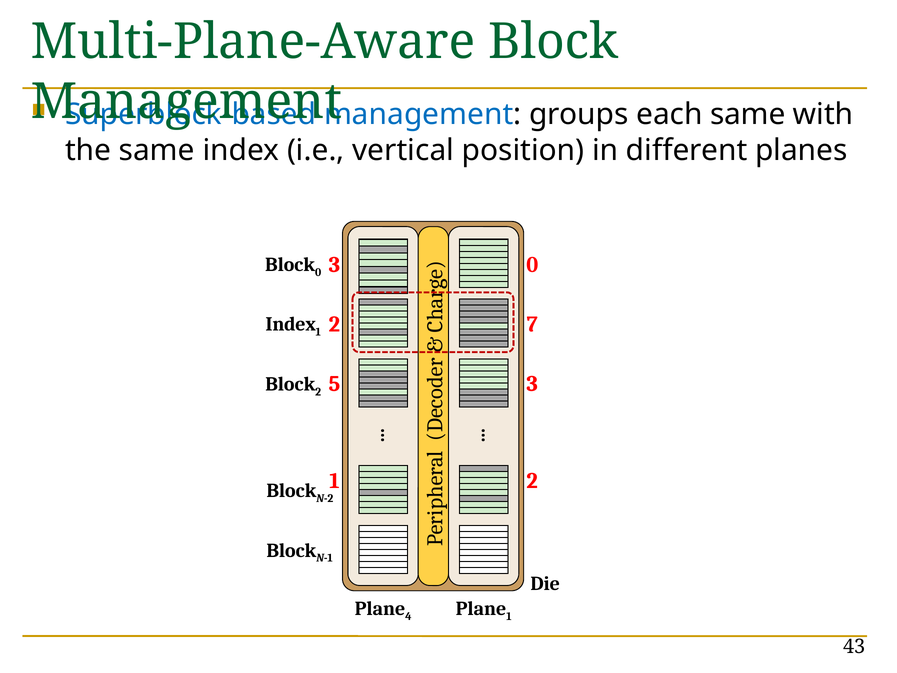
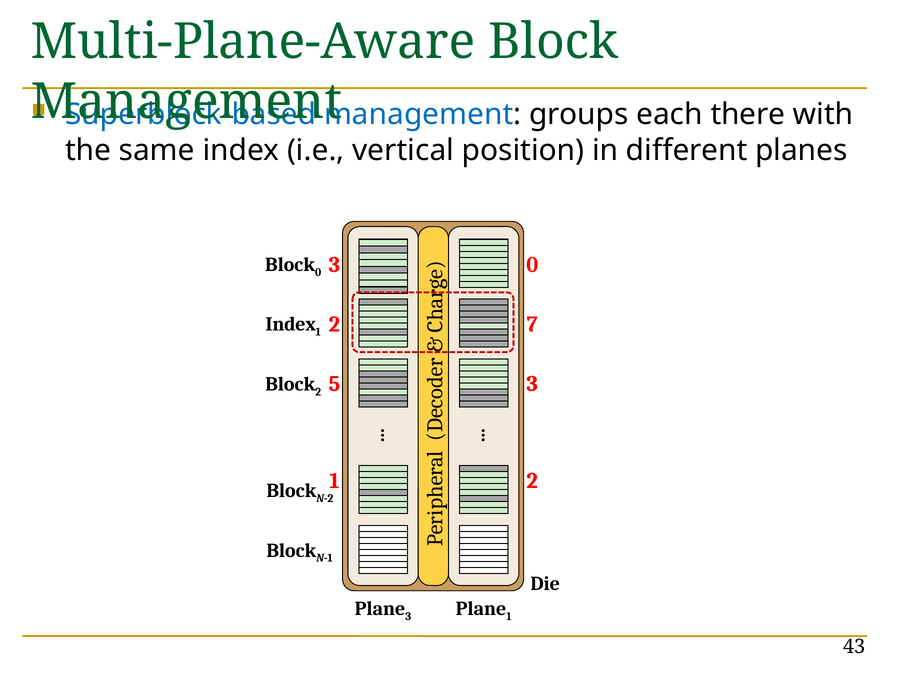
each same: same -> there (748, 114)
4: 4 -> 3 (408, 616)
